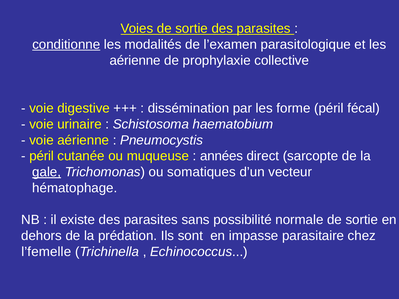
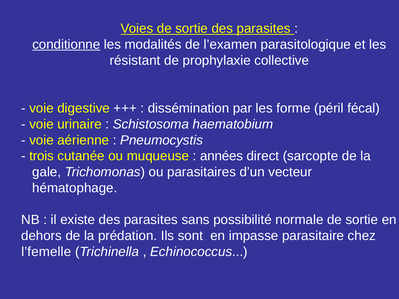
aérienne: aérienne -> résistant (135, 60)
péril: péril -> trois (42, 156)
gale underline: present -> none (47, 172)
somatiques: somatiques -> parasitaires (202, 172)
